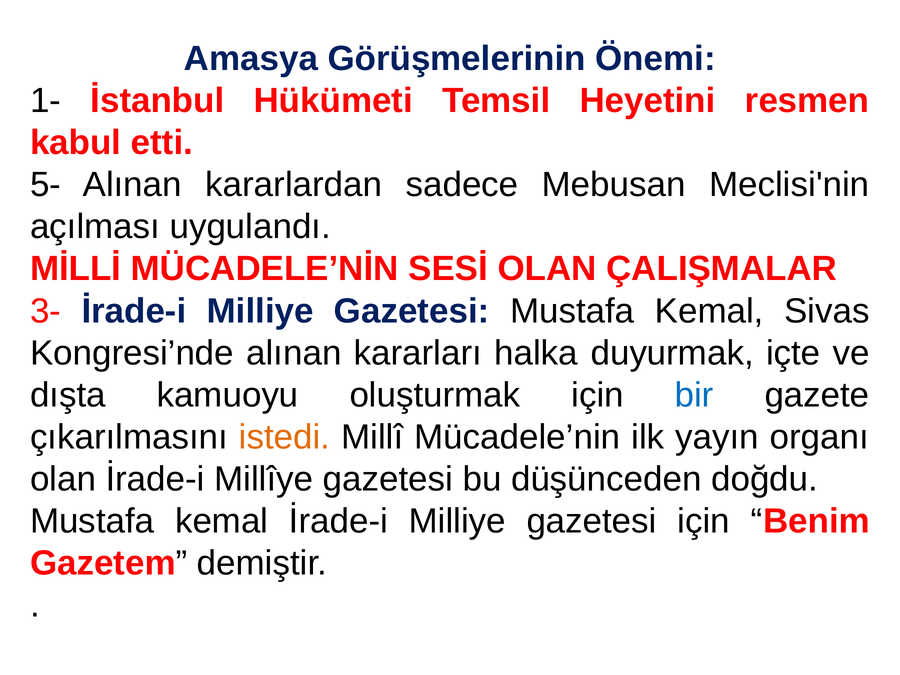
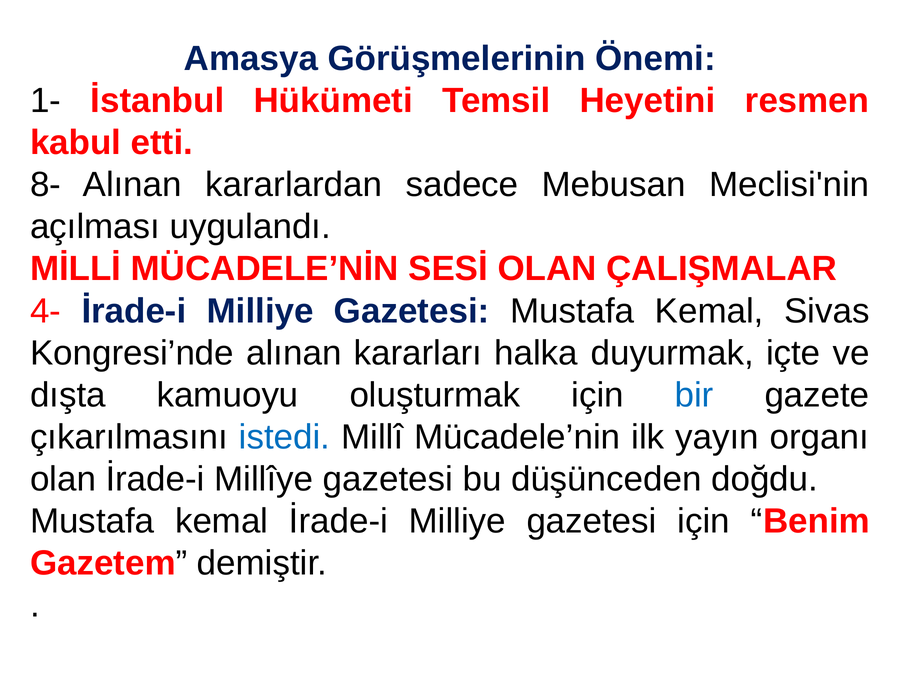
5-: 5- -> 8- (46, 185)
3-: 3- -> 4- (46, 311)
istedi colour: orange -> blue (285, 437)
